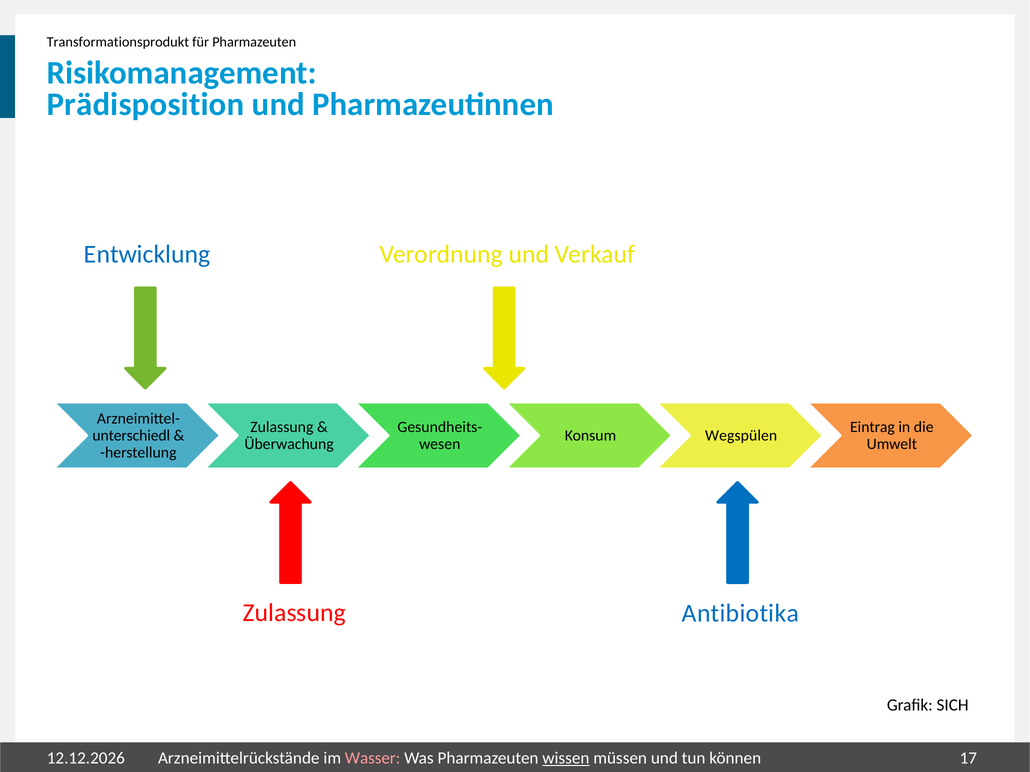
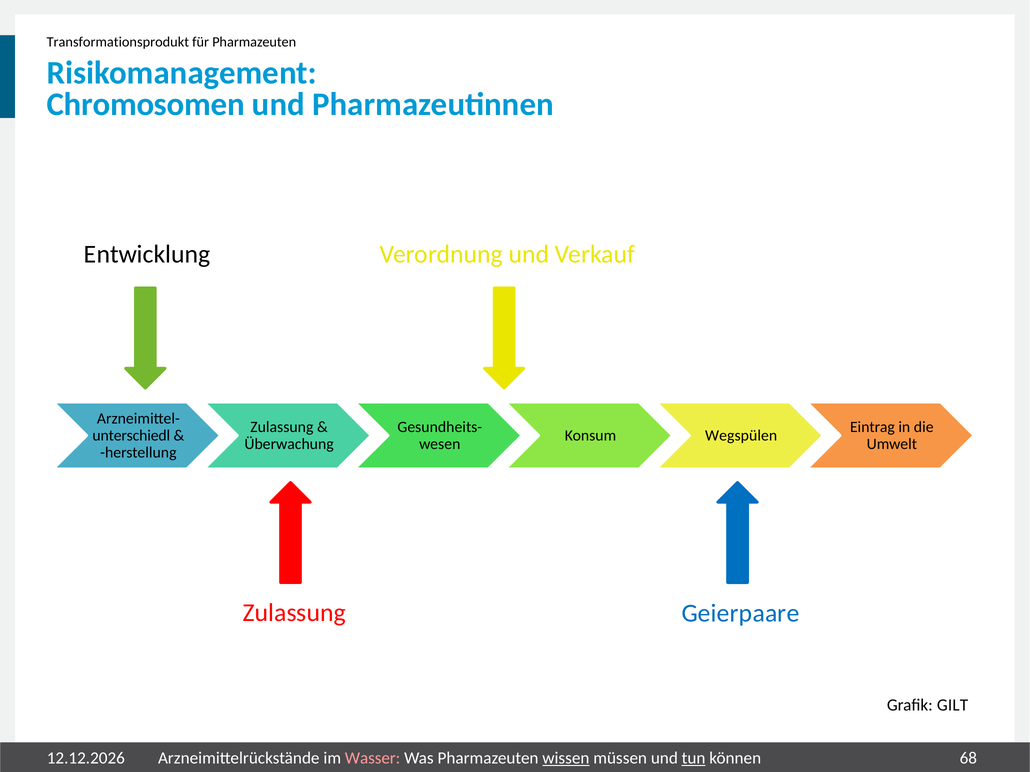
Prädisposition: Prädisposition -> Chromosomen (146, 104)
Entwicklung colour: blue -> black (147, 254)
Antibiotika: Antibiotika -> Geierpaare (740, 613)
SICH: SICH -> GILT (953, 706)
tun underline: none -> present (694, 759)
17: 17 -> 68 (968, 759)
